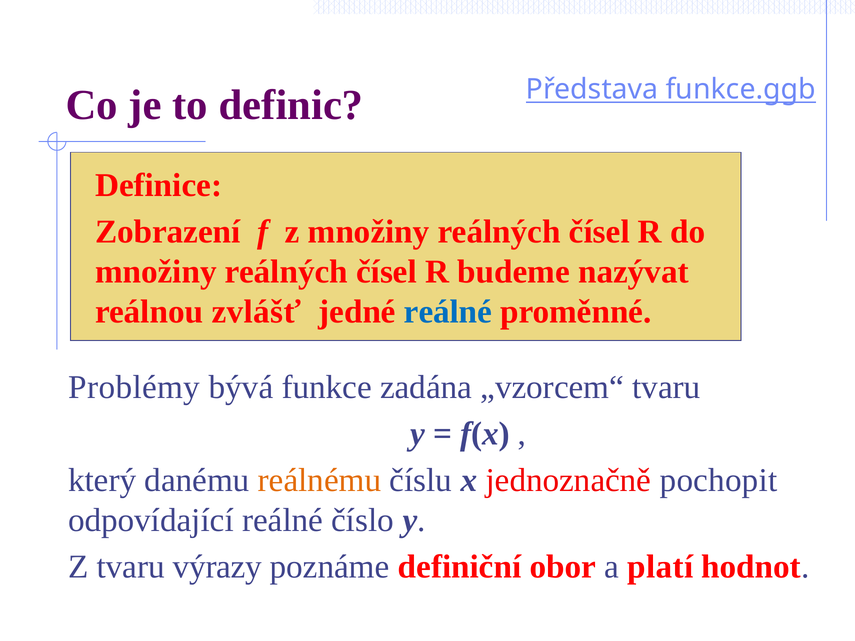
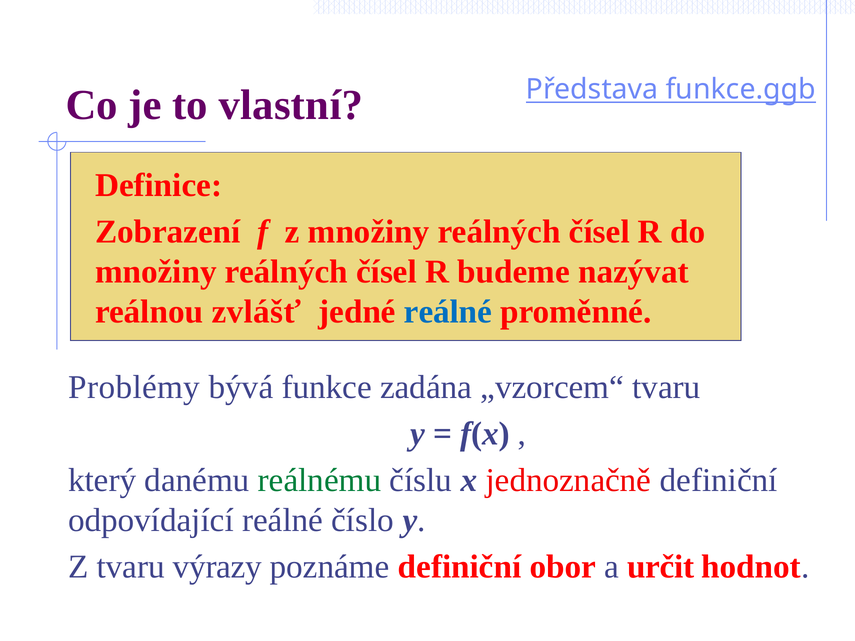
definic: definic -> vlastní (291, 105)
reálnému colour: orange -> green (319, 481)
jednoznačně pochopit: pochopit -> definiční (719, 481)
platí: platí -> určit (661, 567)
